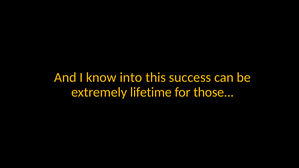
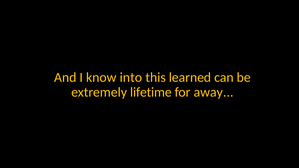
success: success -> learned (190, 77)
those: those -> away (214, 92)
